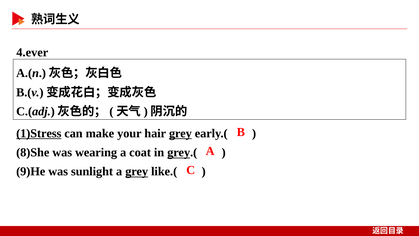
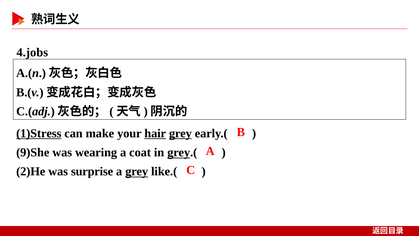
4.ever: 4.ever -> 4.jobs (32, 52)
hair underline: none -> present (155, 133)
8)She: 8)She -> 9)She (33, 152)
9)He: 9)He -> 2)He (31, 171)
sunlight: sunlight -> surprise (92, 171)
